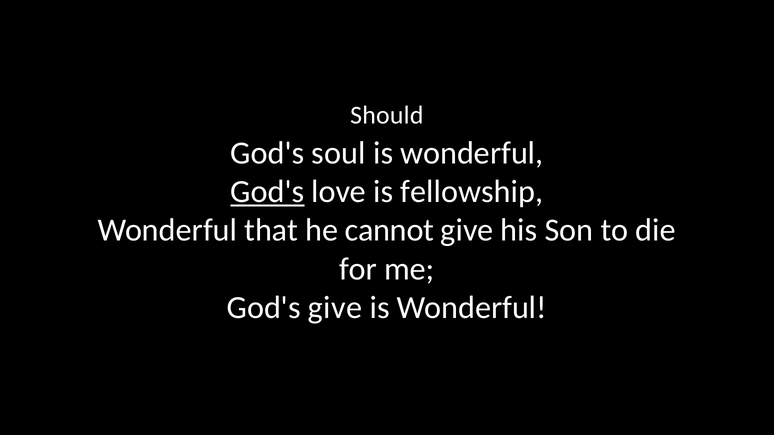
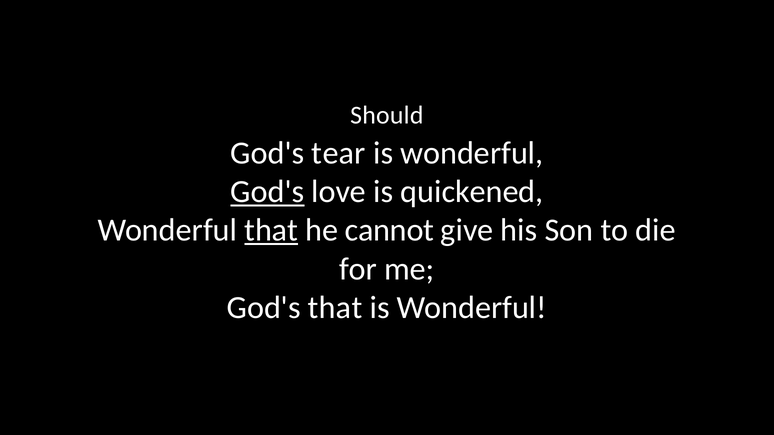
soul: soul -> tear (339, 153)
fellowship: fellowship -> quickened (472, 192)
that underline: none -> present (271, 231)
God's give: give -> that (335, 308)
